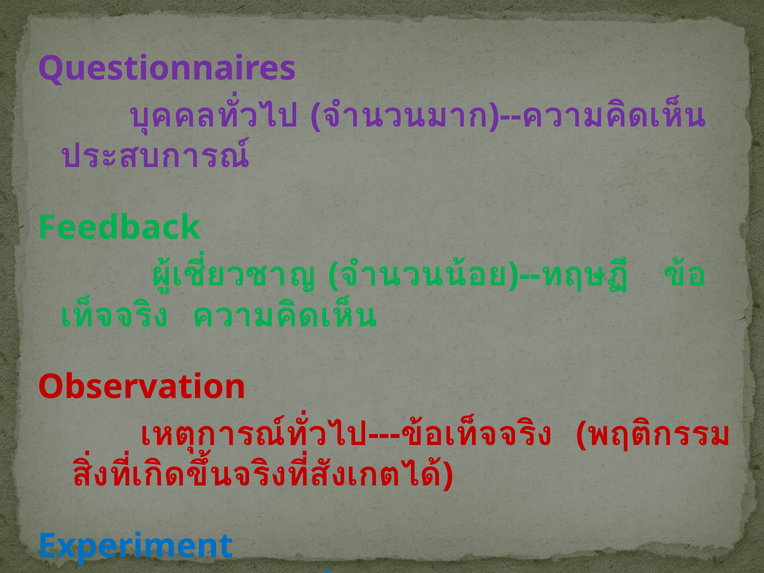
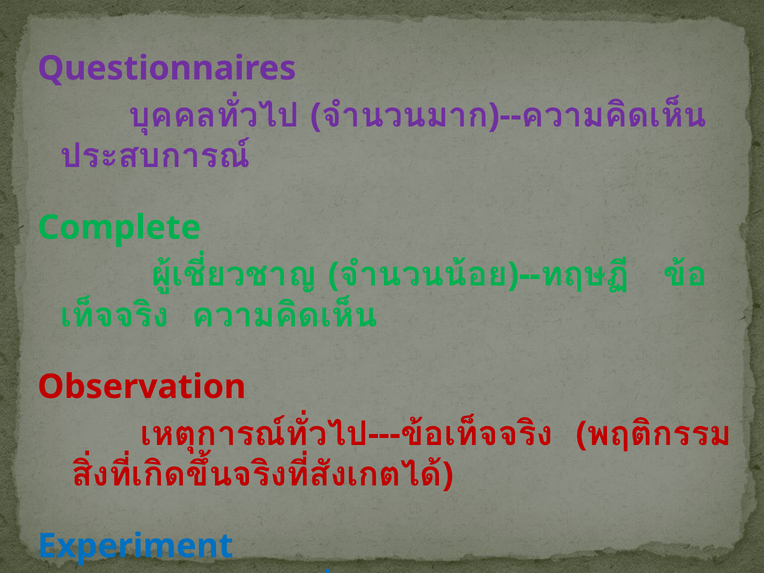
Feedback: Feedback -> Complete (119, 228)
